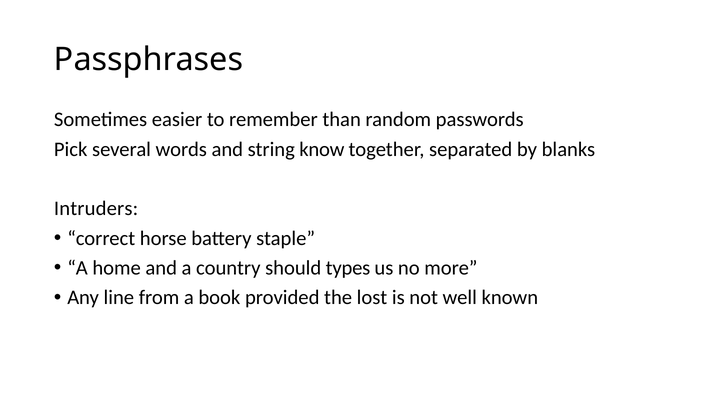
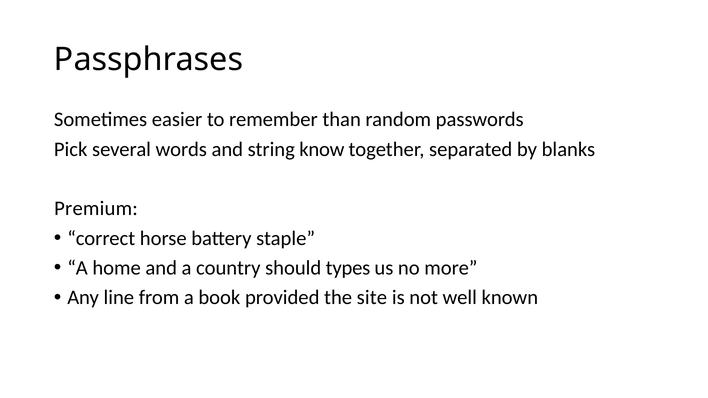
Intruders: Intruders -> Premium (96, 209)
lost: lost -> site (372, 298)
